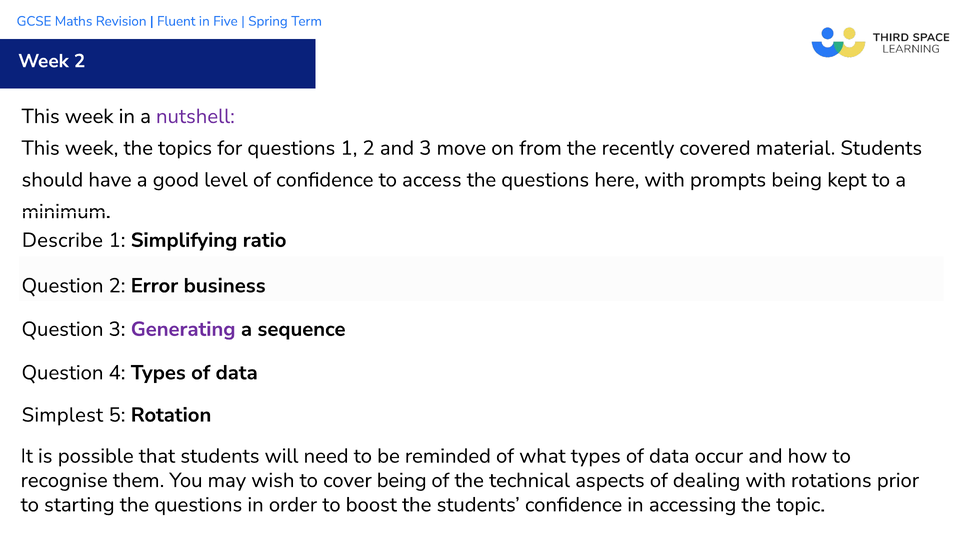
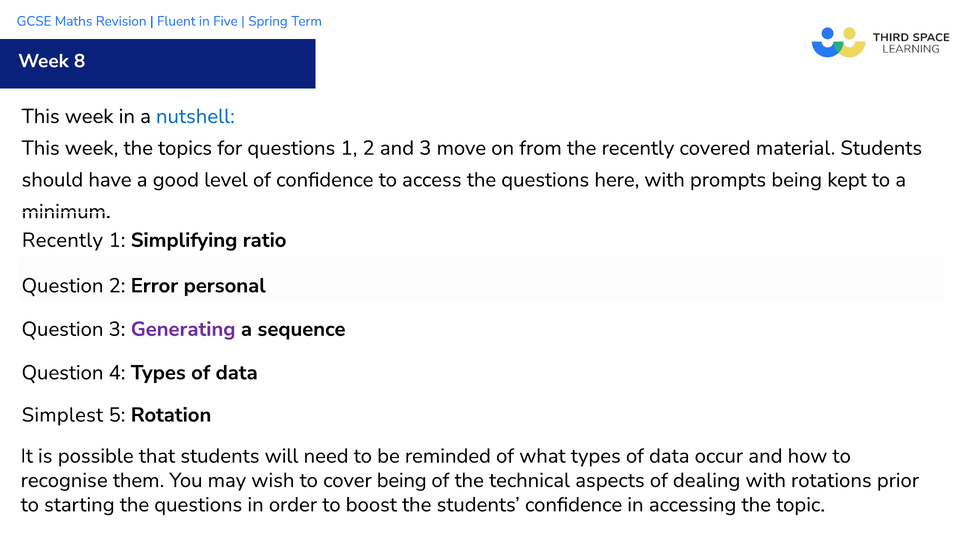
Week 2: 2 -> 8 (80, 61)
nutshell colour: purple -> blue (195, 116)
Describe: Describe -> Recently (62, 240)
business: business -> personal (225, 286)
